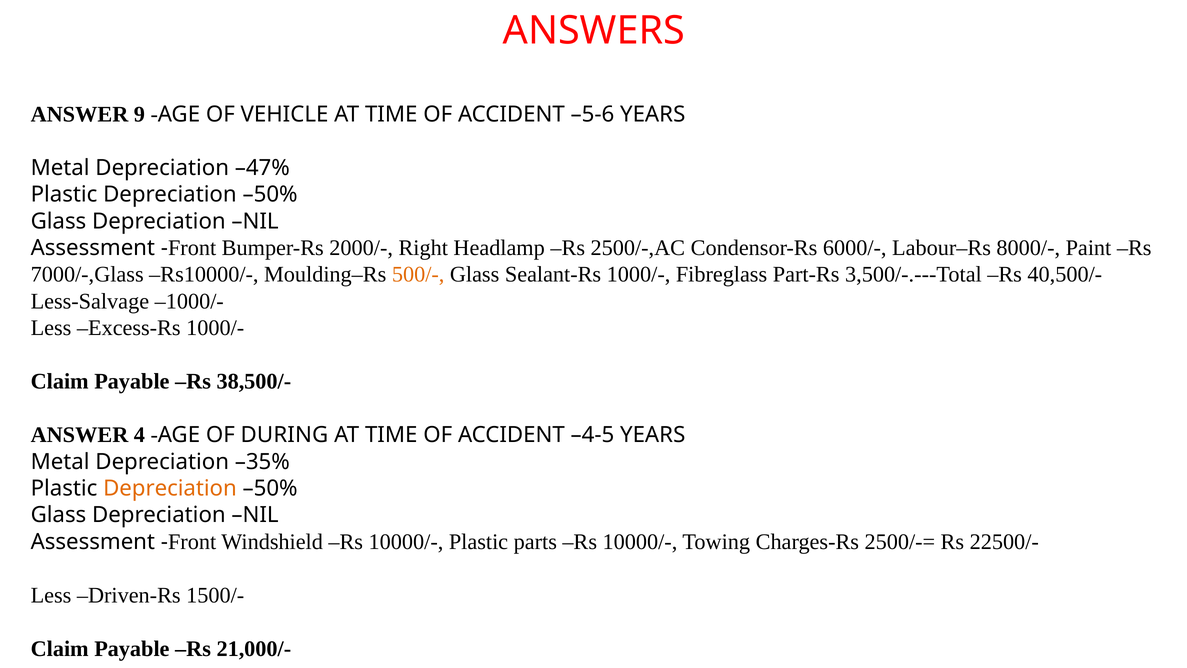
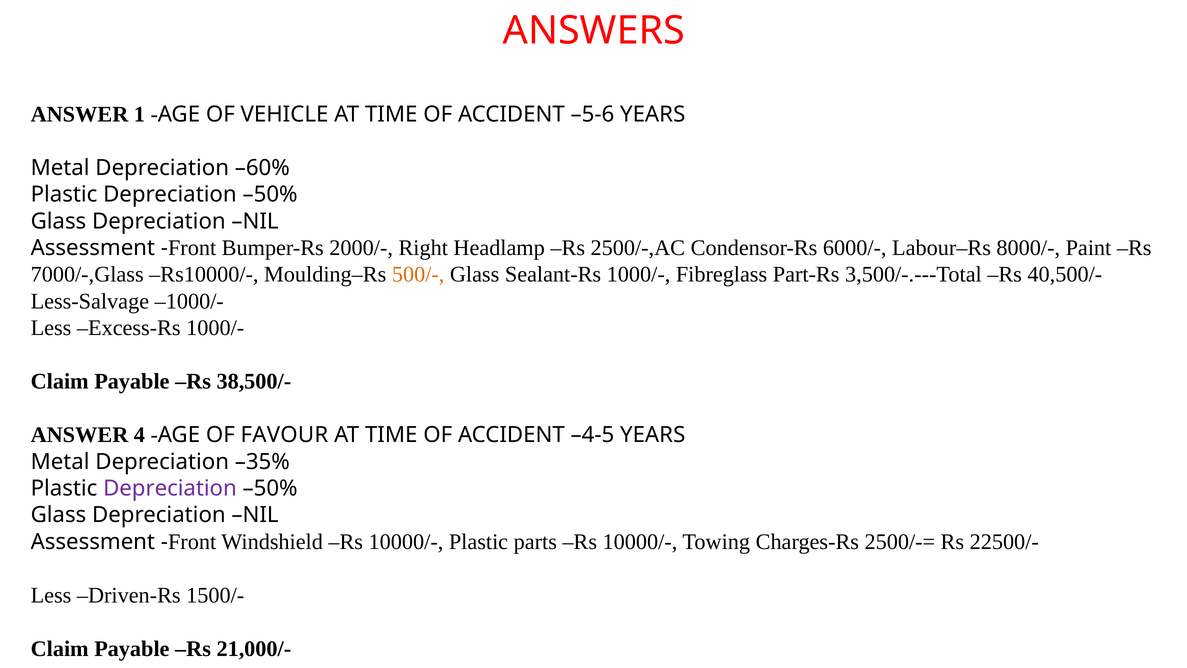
9: 9 -> 1 (139, 114)
–47%: –47% -> –60% (262, 168)
DURING: DURING -> FAVOUR (284, 435)
Depreciation colour: orange -> purple (170, 488)
